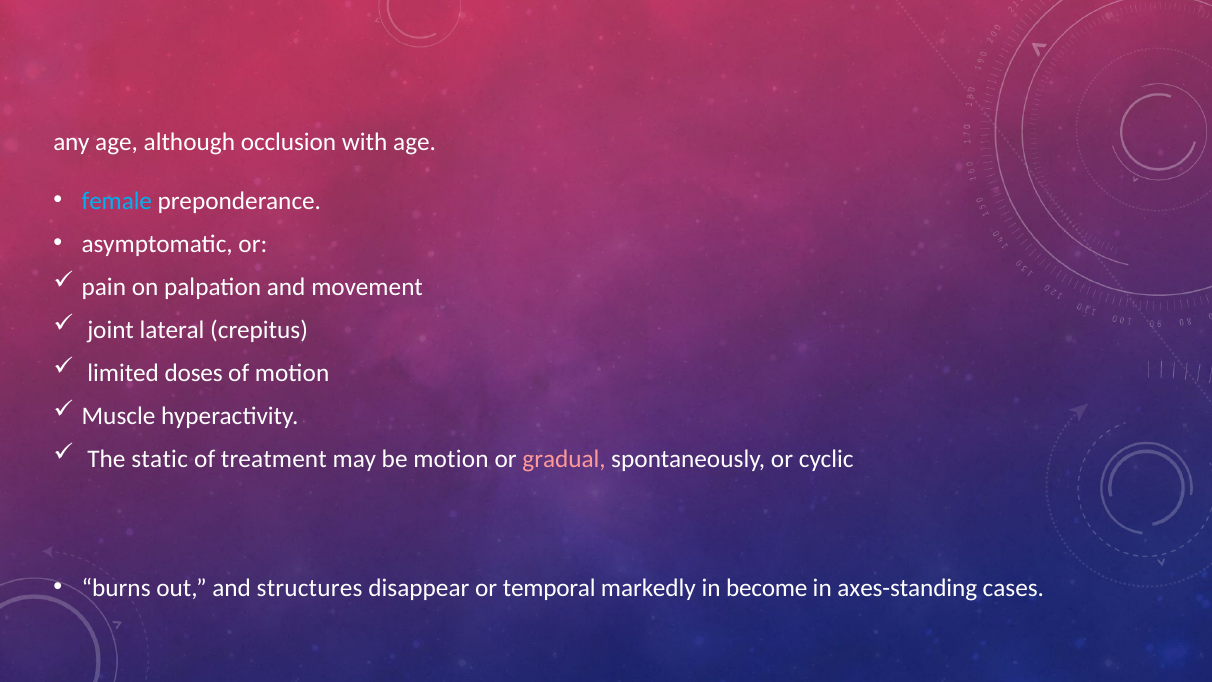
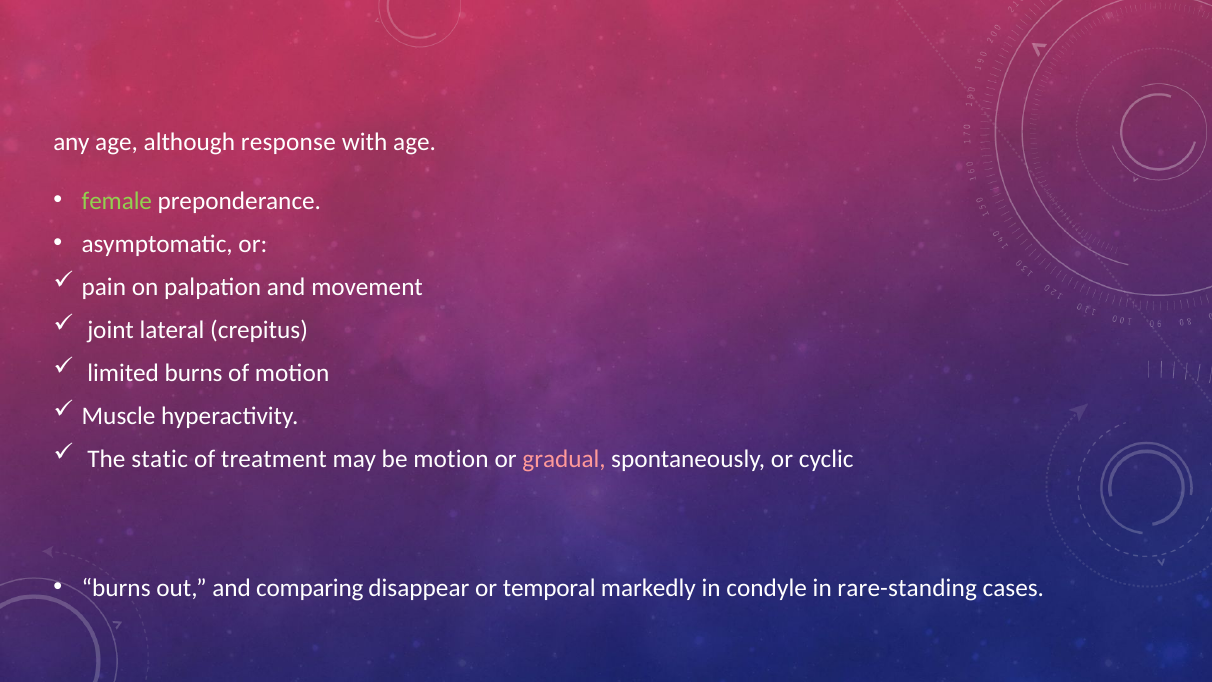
occlusion: occlusion -> response (288, 142)
female colour: light blue -> light green (117, 201)
limited doses: doses -> burns (194, 373)
structures: structures -> comparing (310, 587)
become: become -> condyle (767, 587)
axes-standing: axes-standing -> rare-standing (907, 587)
